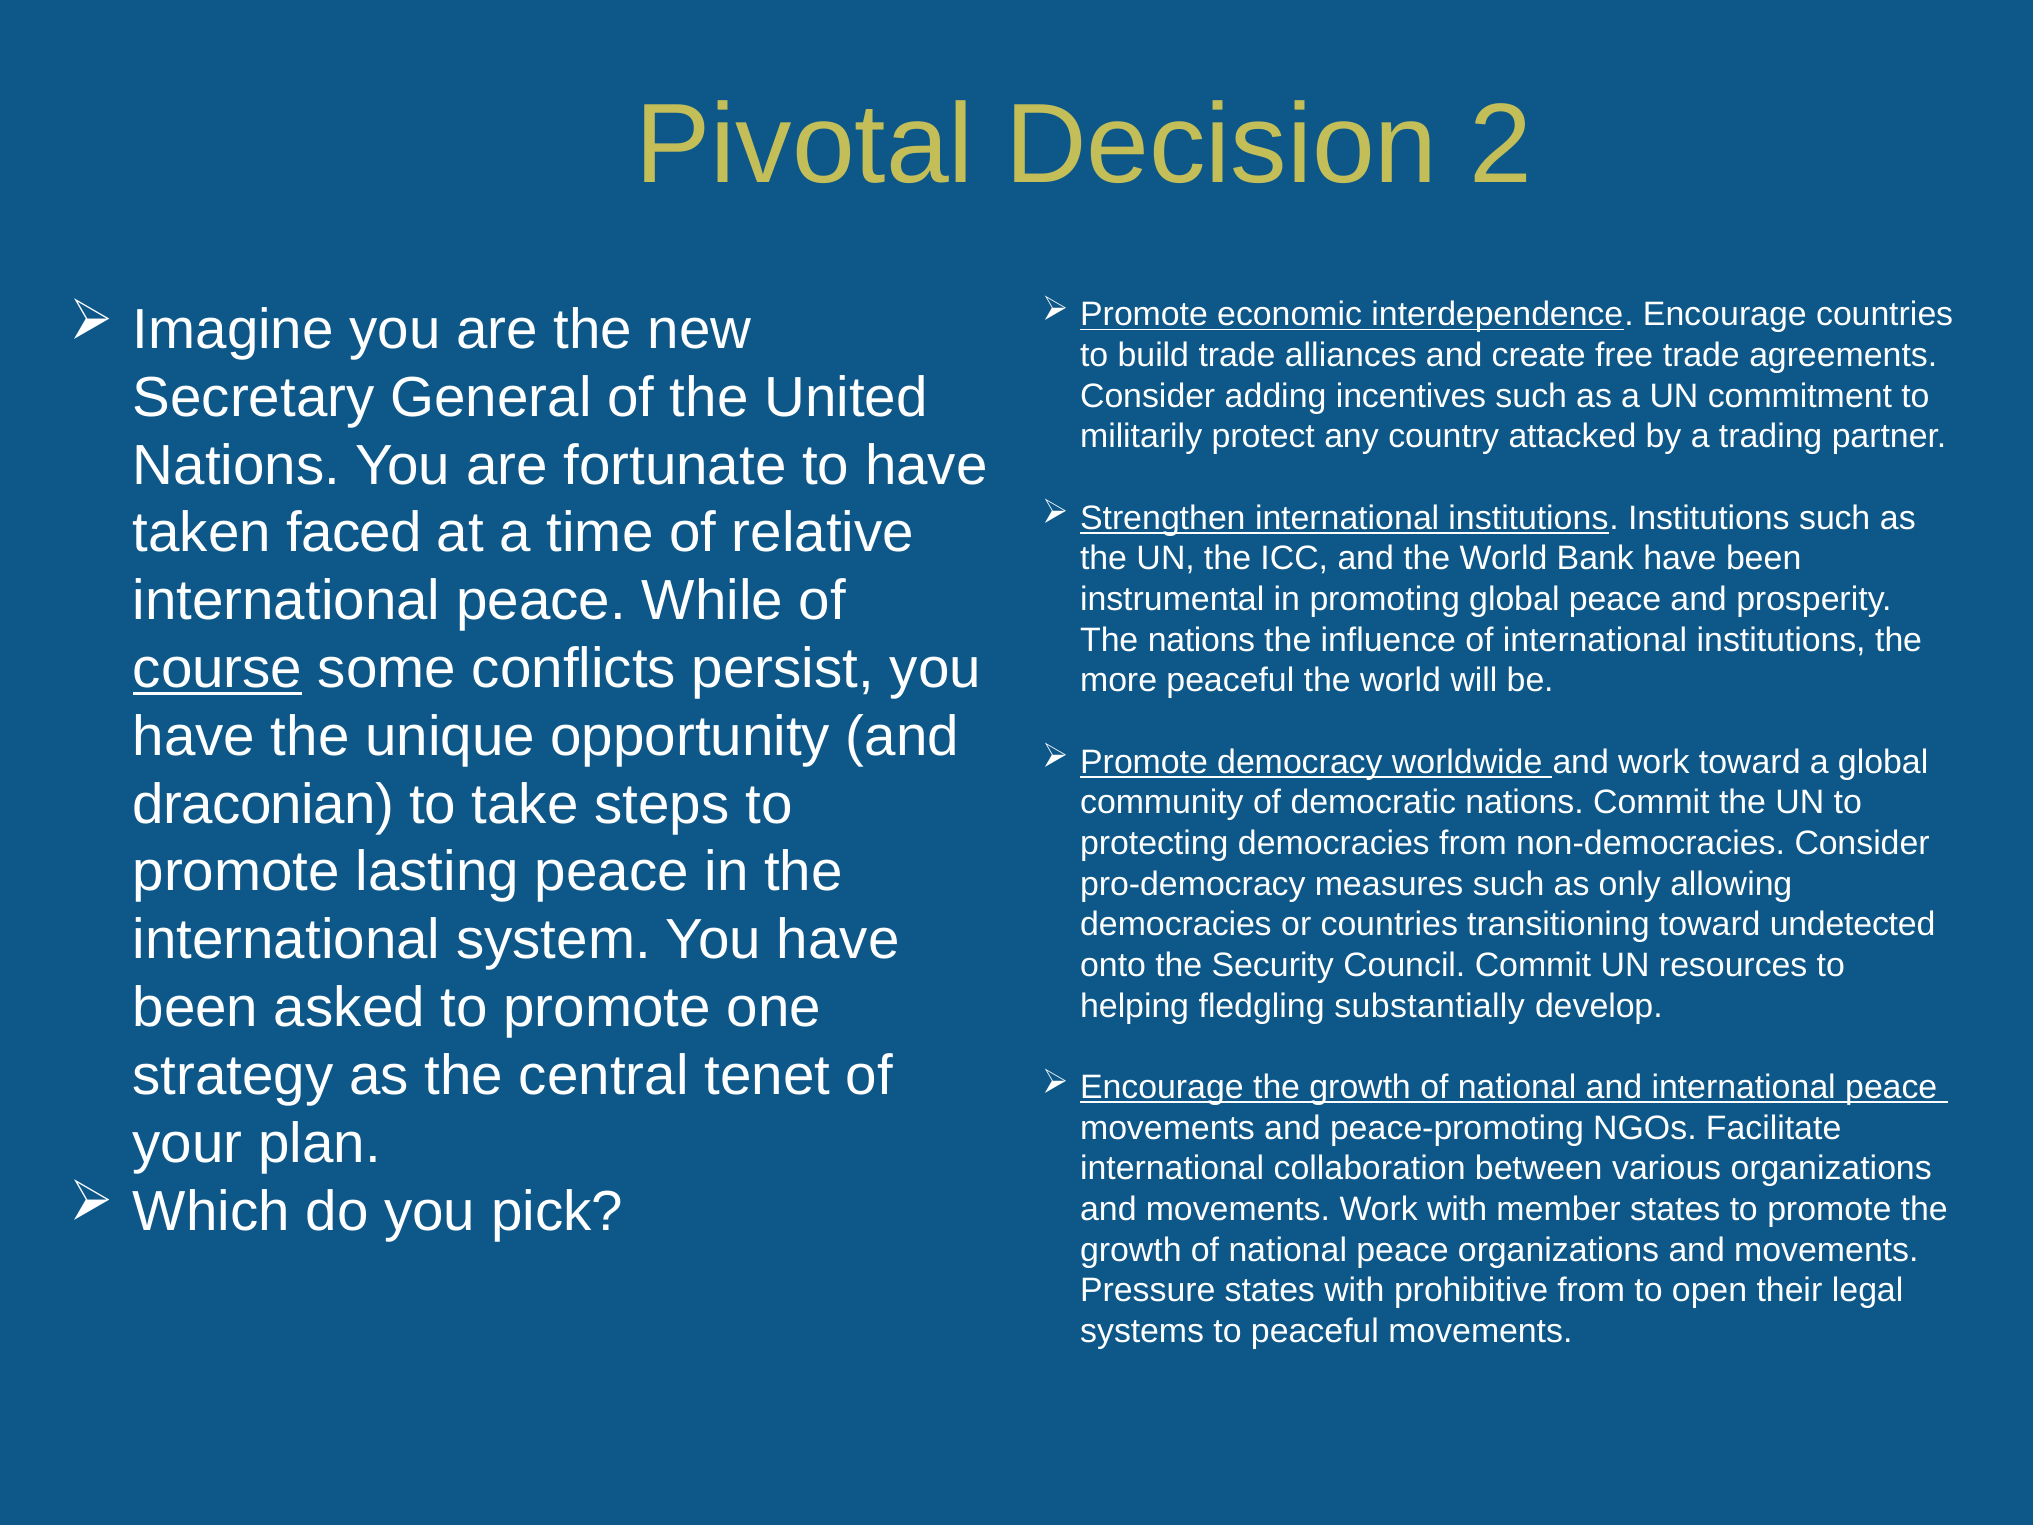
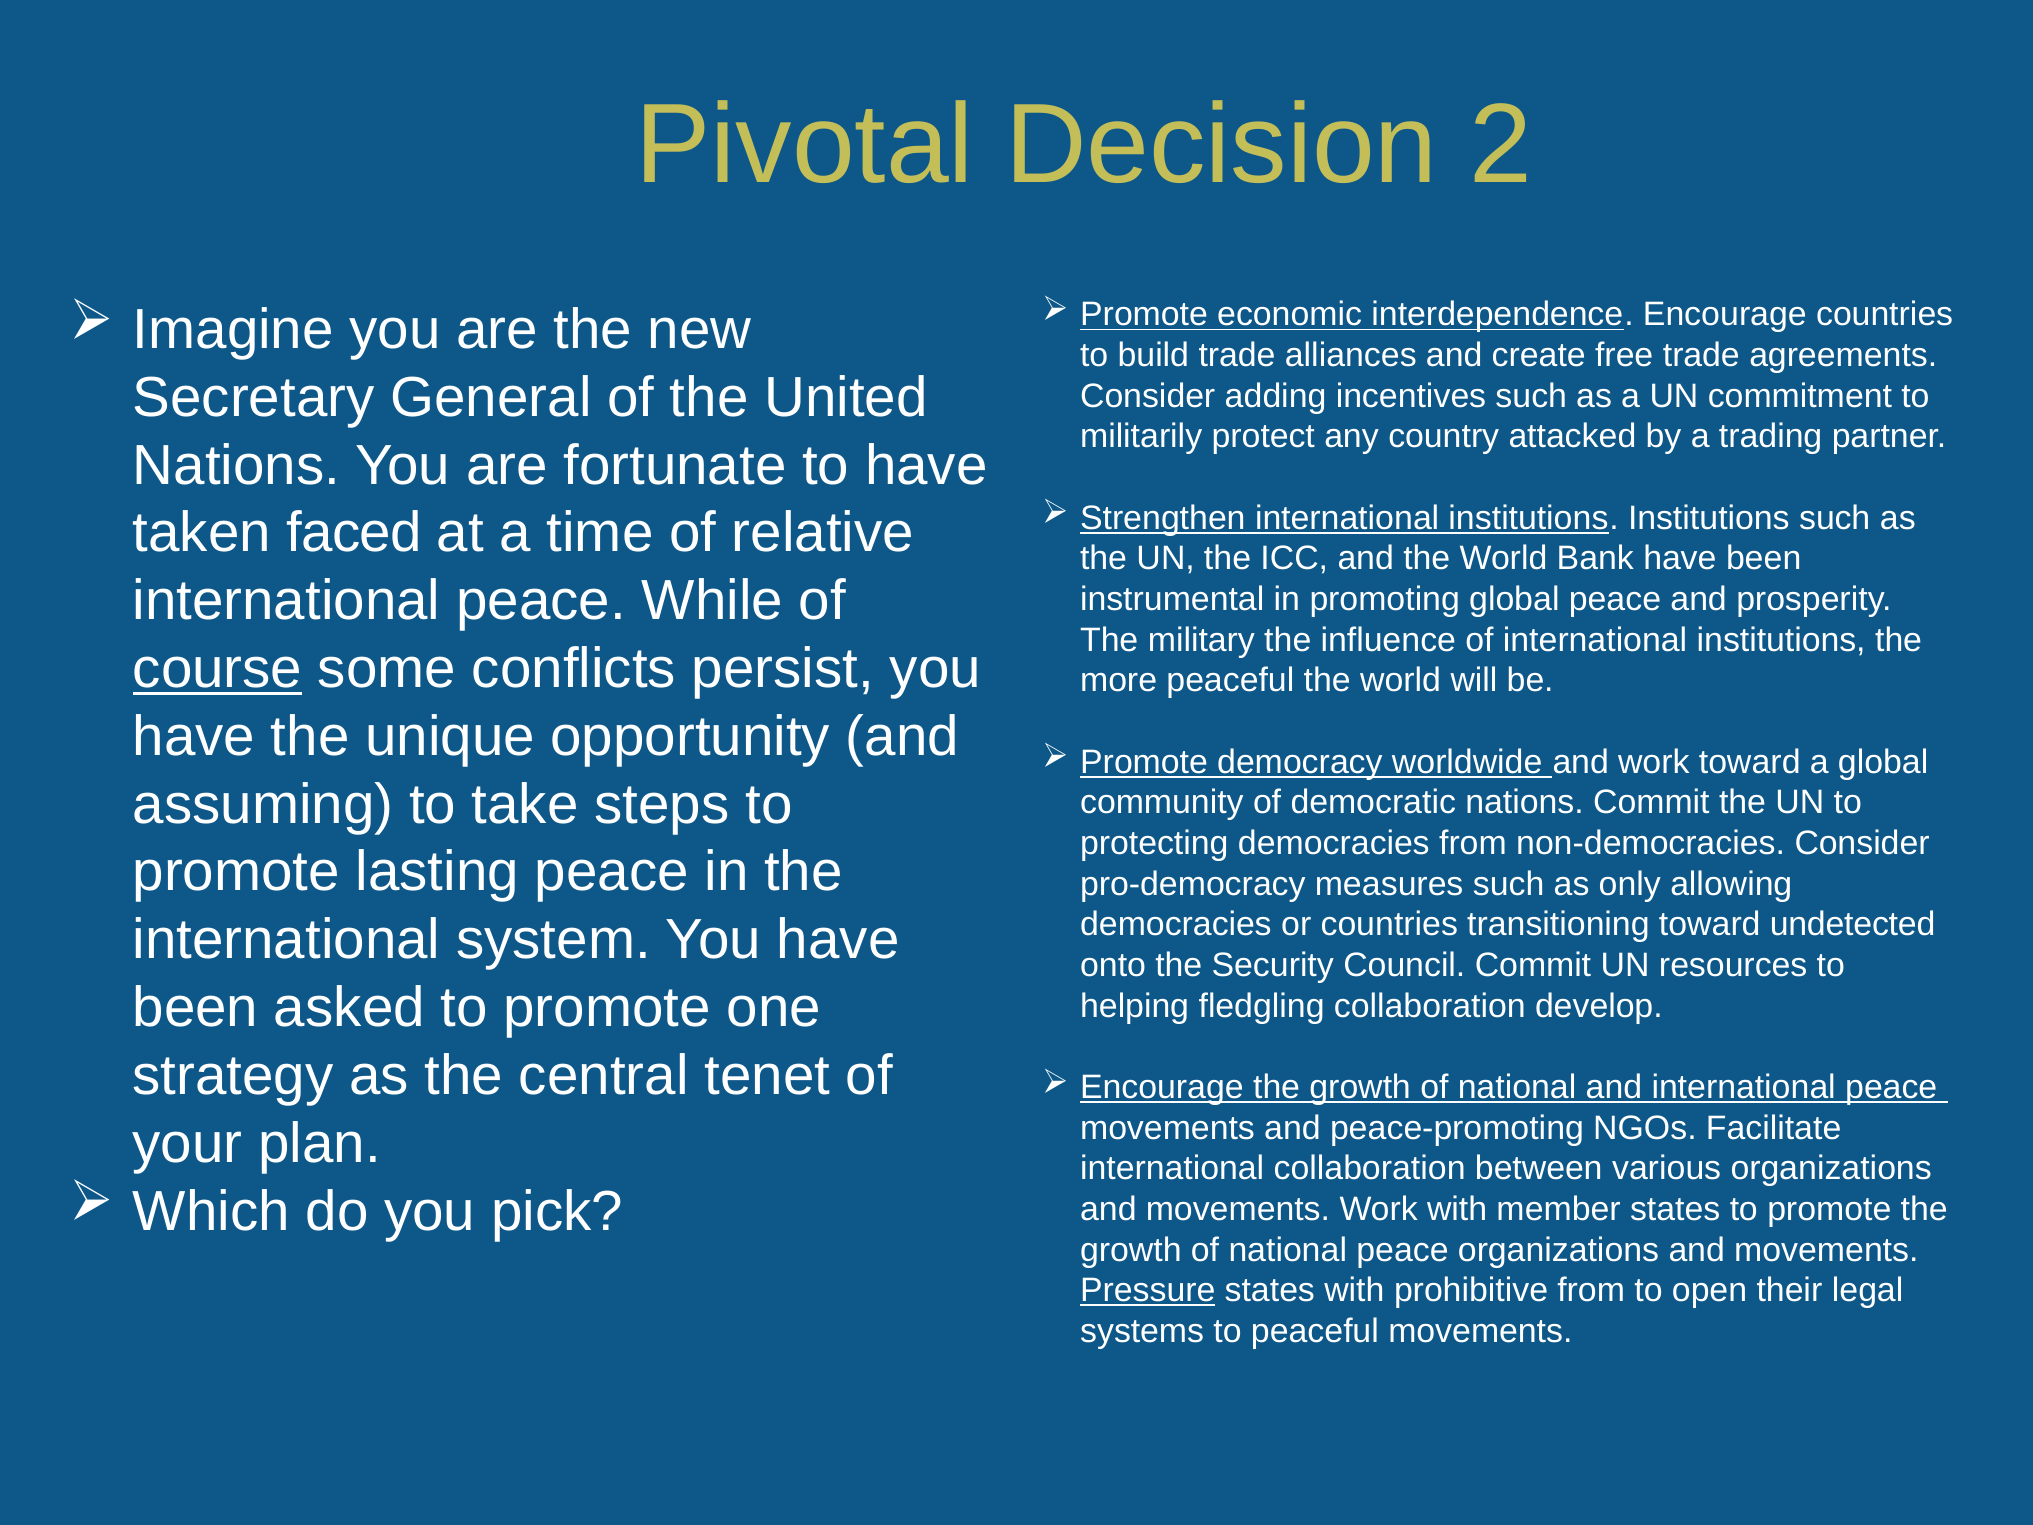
The nations: nations -> military (1201, 640)
draconian: draconian -> assuming (263, 804)
fledgling substantially: substantially -> collaboration (1430, 1006)
Pressure underline: none -> present (1148, 1291)
